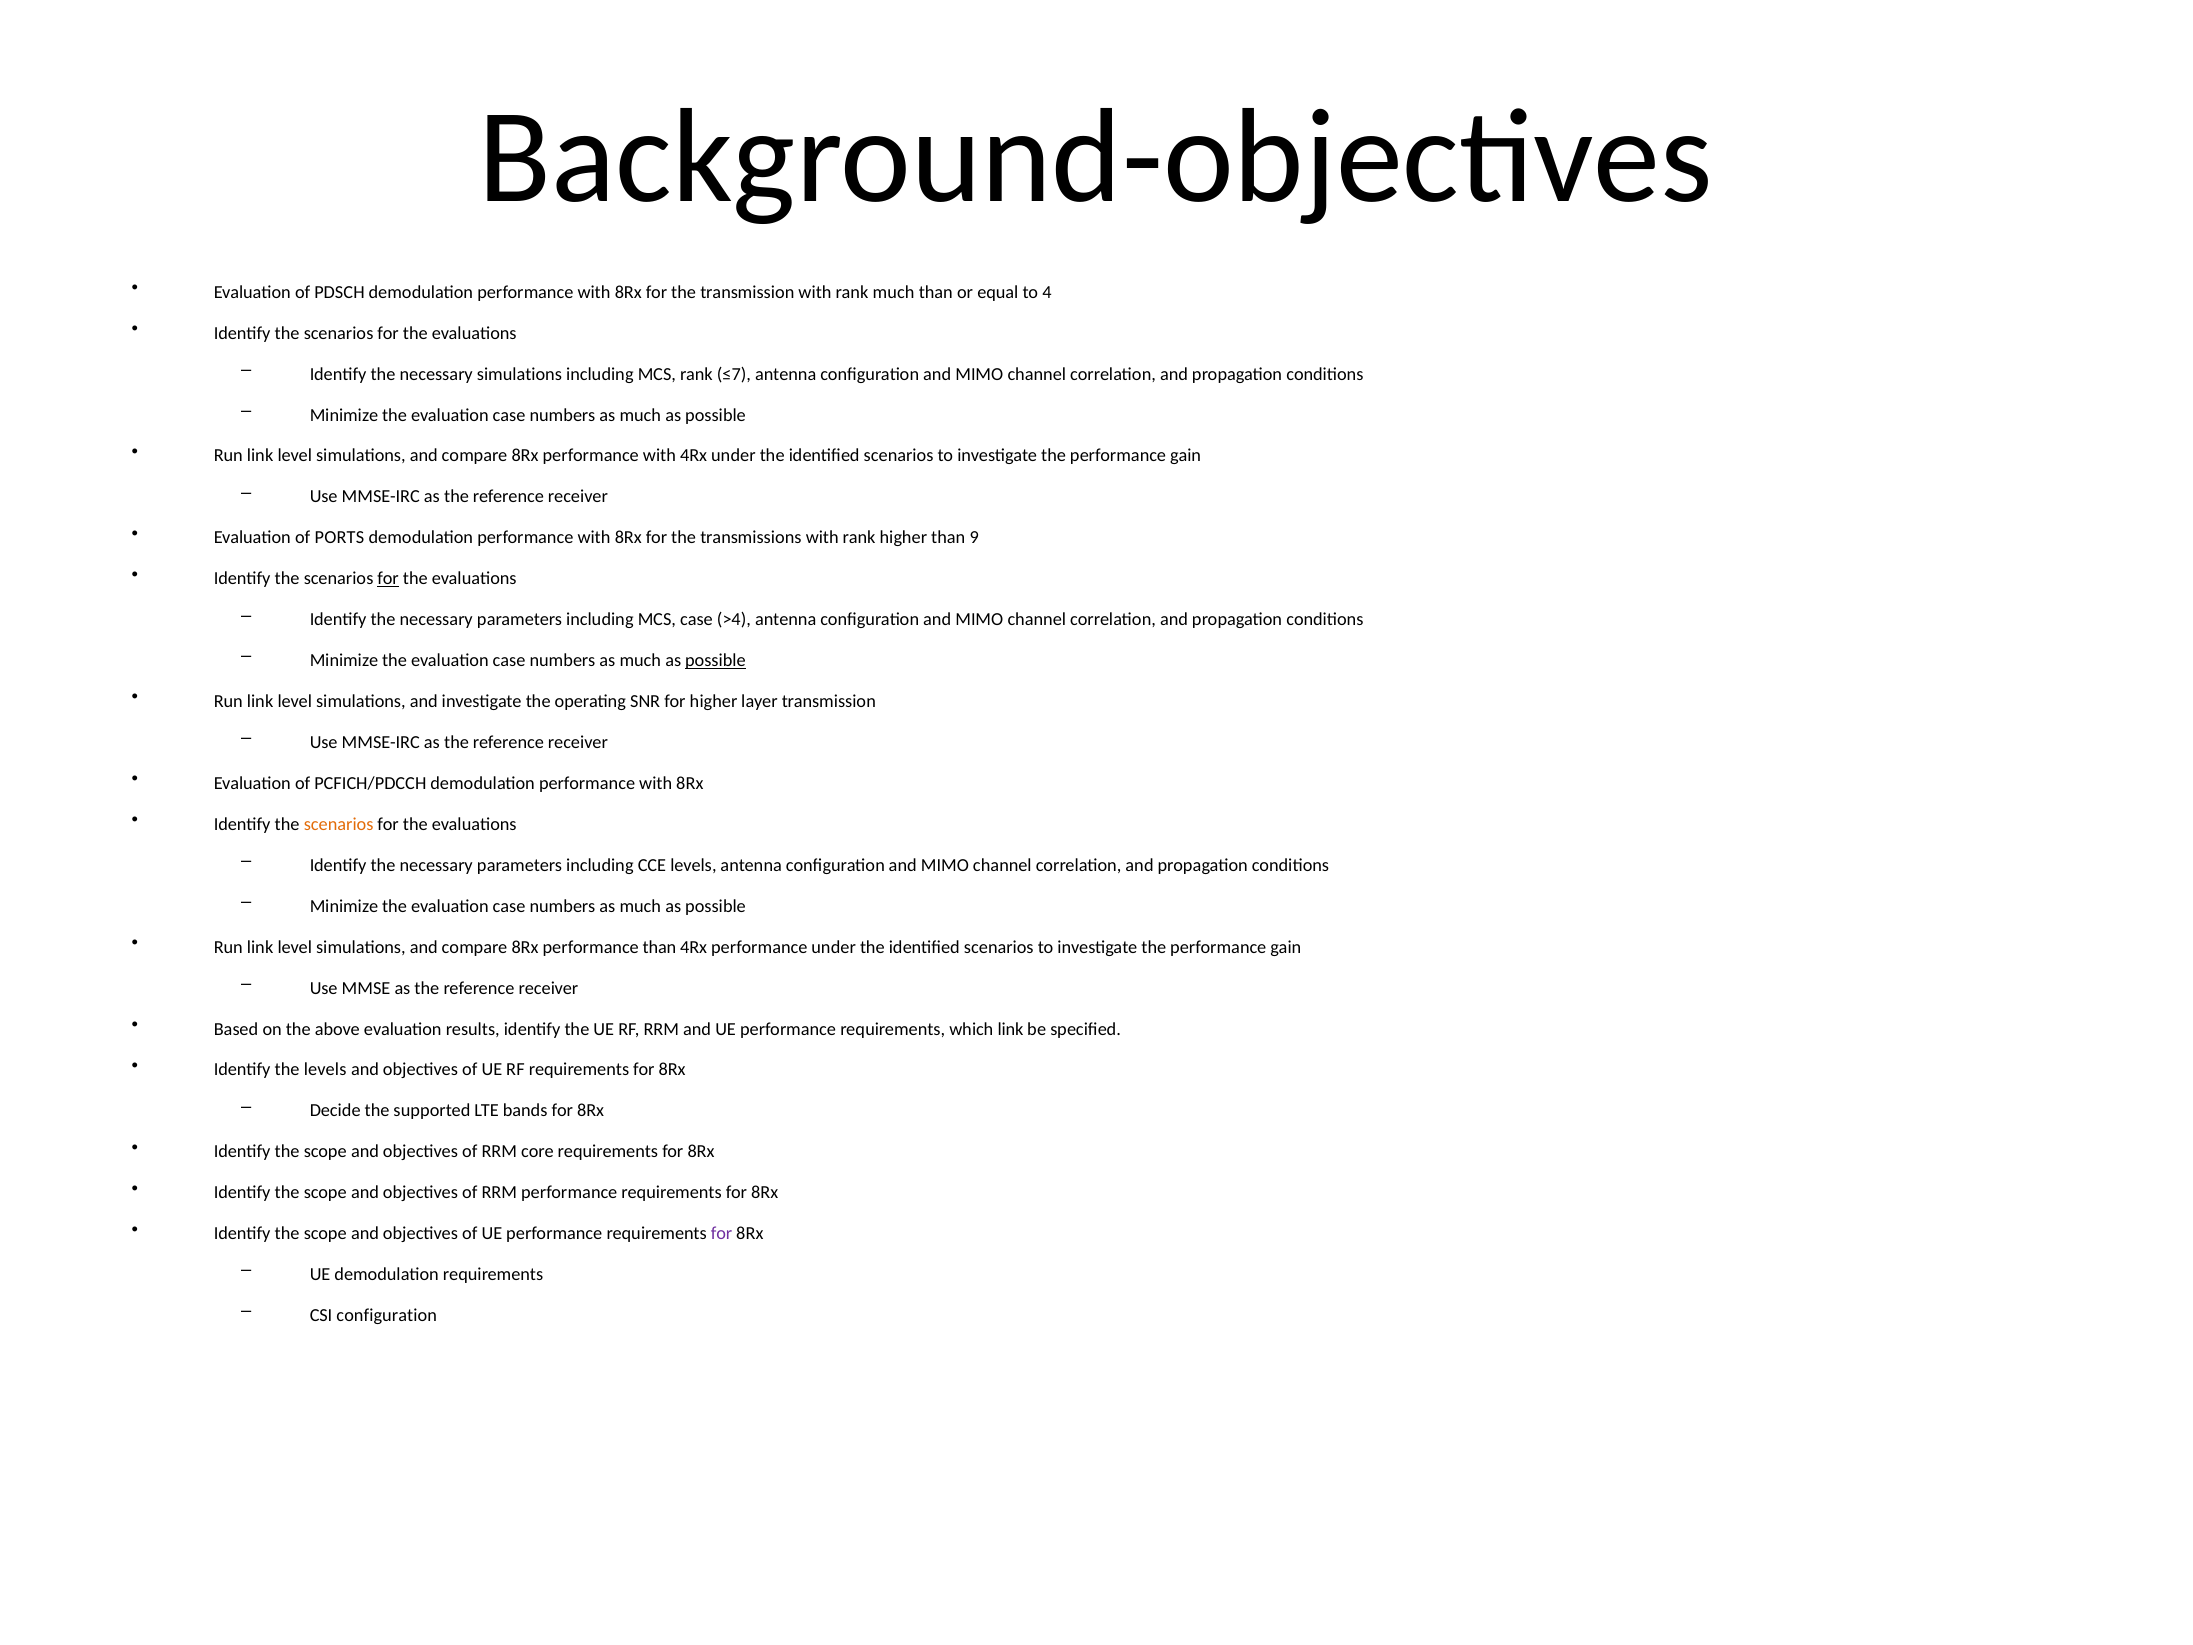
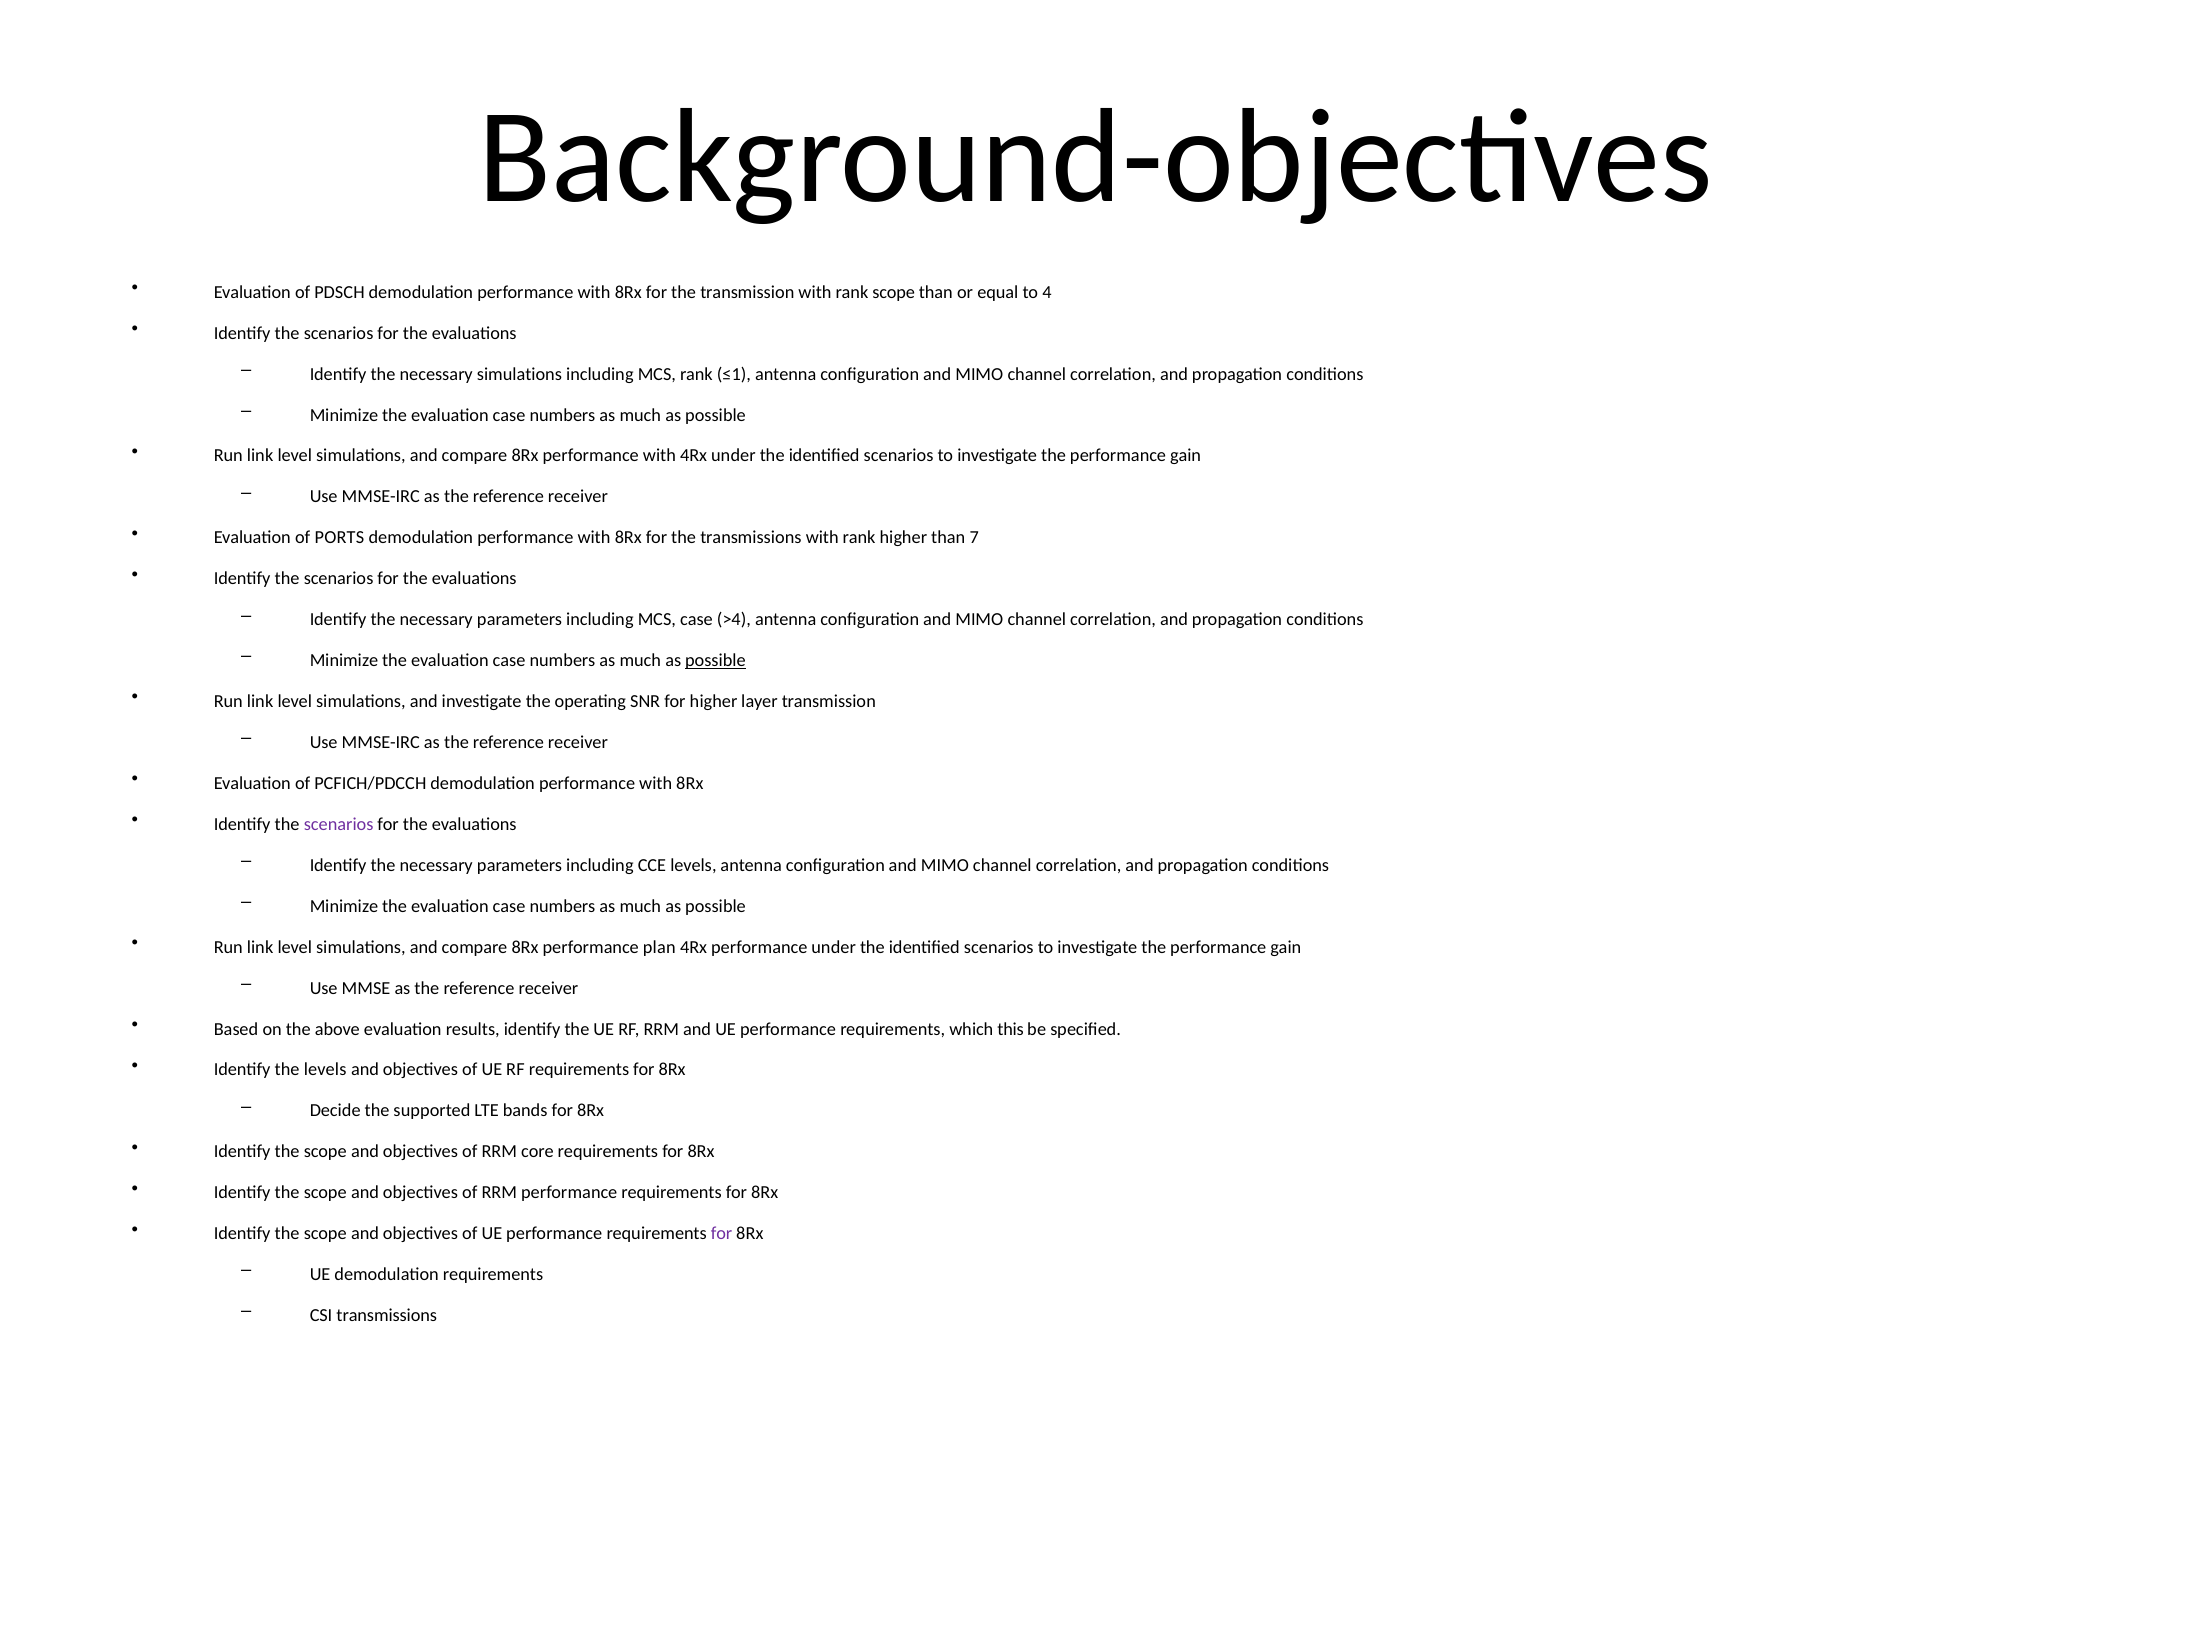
rank much: much -> scope (894, 292)
≤7: ≤7 -> ≤1 (734, 374)
9: 9 -> 7 (974, 538)
for underline: present -> none (388, 579)
scenarios colour: orange -> purple (339, 824)
performance than: than -> plan (659, 947)
which link: link -> this (1011, 1029)
CSI configuration: configuration -> transmissions (387, 1315)
